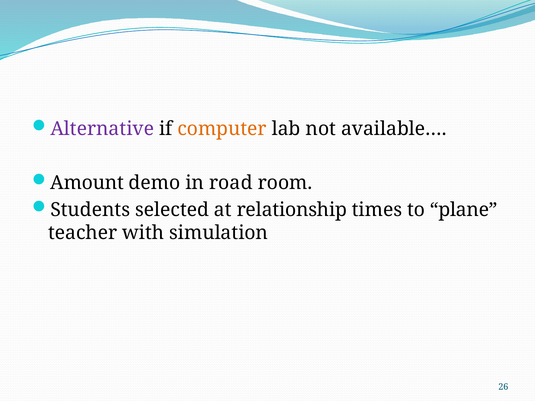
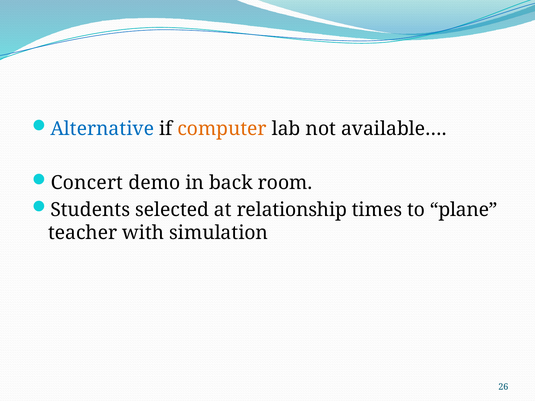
Alternative colour: purple -> blue (102, 129)
Amount: Amount -> Concert (87, 183)
road: road -> back (231, 183)
